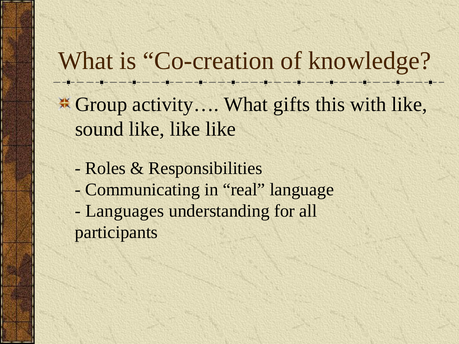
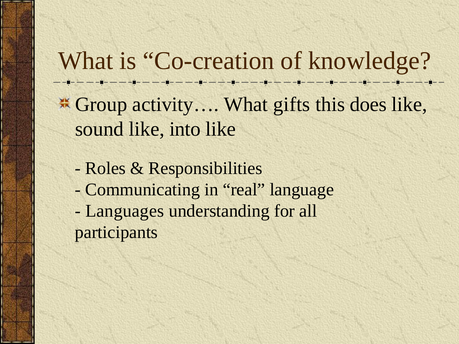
with: with -> does (368, 105)
sound like like: like -> into (185, 129)
